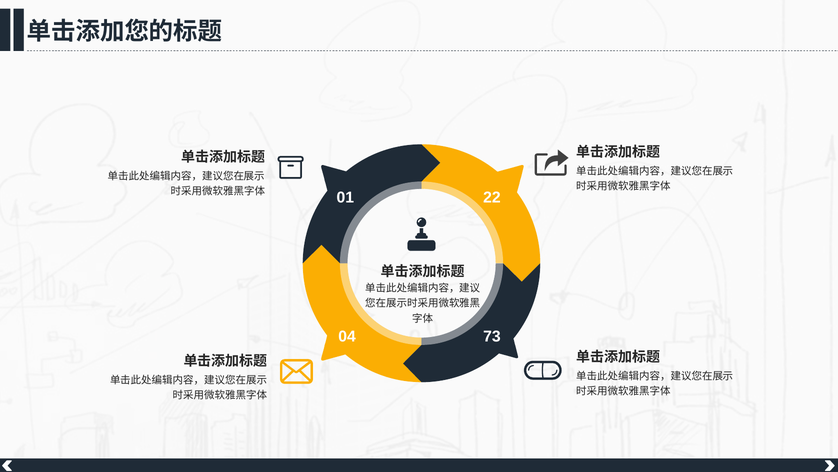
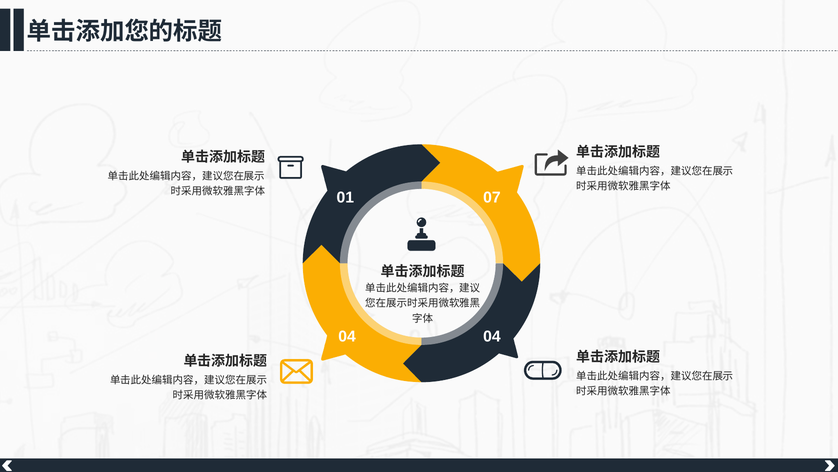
22: 22 -> 07 (492, 197)
04 73: 73 -> 04 (492, 336)
